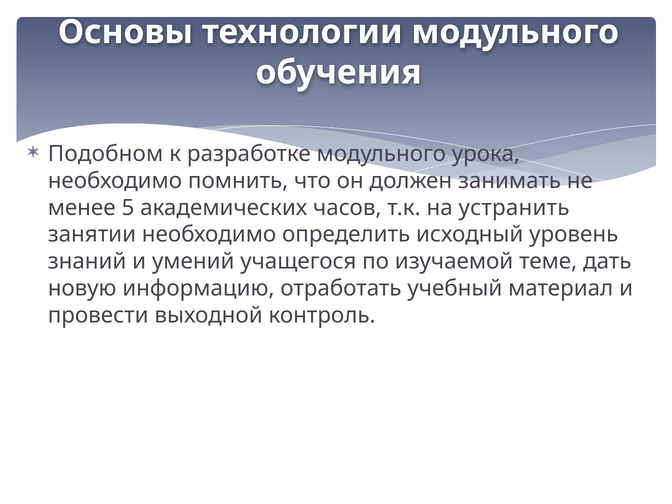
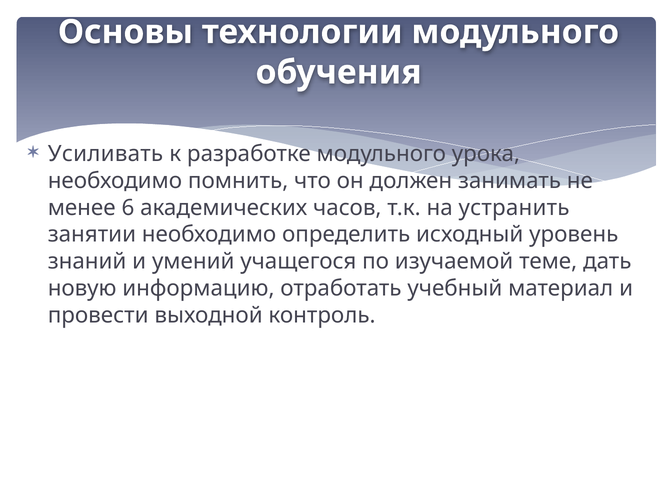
Подобном: Подобном -> Усиливать (106, 154)
5: 5 -> 6 (128, 208)
